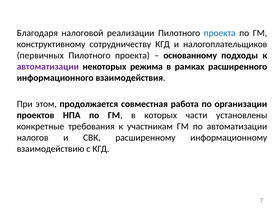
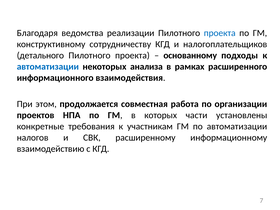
налоговой: налоговой -> ведомства (82, 33)
первичных: первичных -> детального (40, 56)
автоматизации colour: purple -> blue (48, 67)
режима: режима -> анализа (146, 67)
